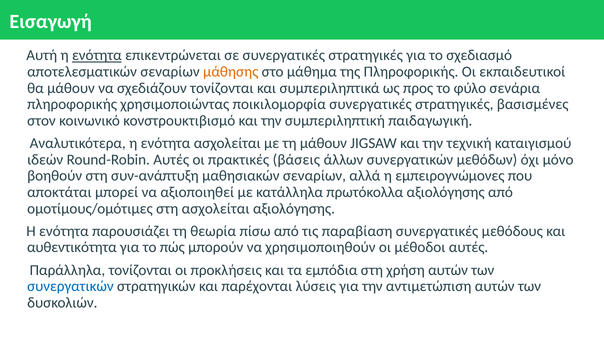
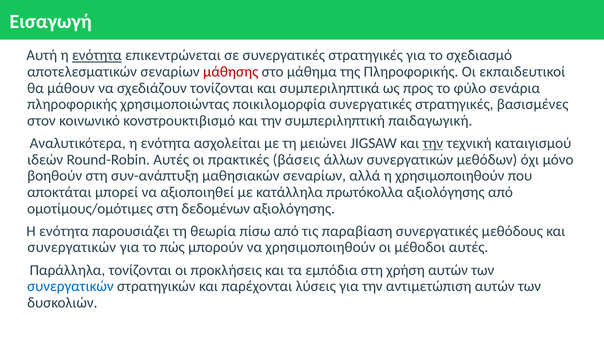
μάθησης colour: orange -> red (231, 72)
τη μάθουν: μάθουν -> μειώνει (323, 143)
την underline: none -> present (433, 143)
η εμπειρογνώμονες: εμπειρογνώμονες -> χρησιμοποιηθούν (450, 176)
στη ασχολείται: ασχολείται -> δεδομένων (216, 208)
αυθεντικότητα: αυθεντικότητα -> συνεργατικών (72, 247)
